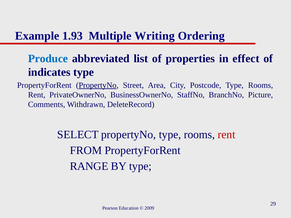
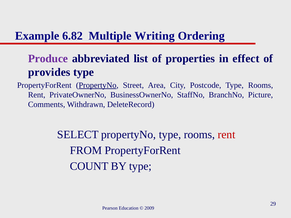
1.93: 1.93 -> 6.82 (72, 36)
Produce colour: blue -> purple (48, 59)
indicates: indicates -> provides (49, 72)
RANGE: RANGE -> COUNT (89, 166)
